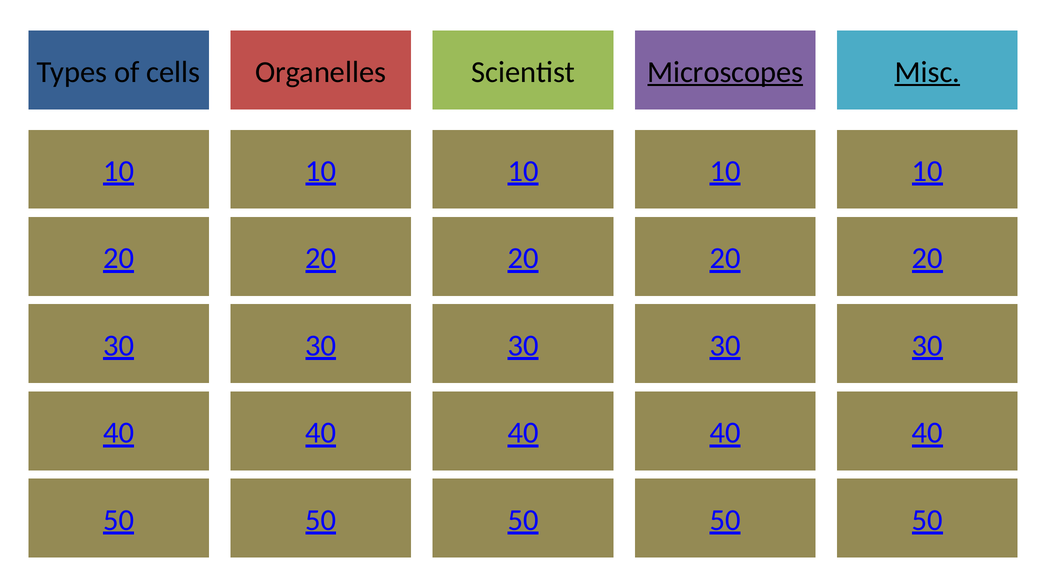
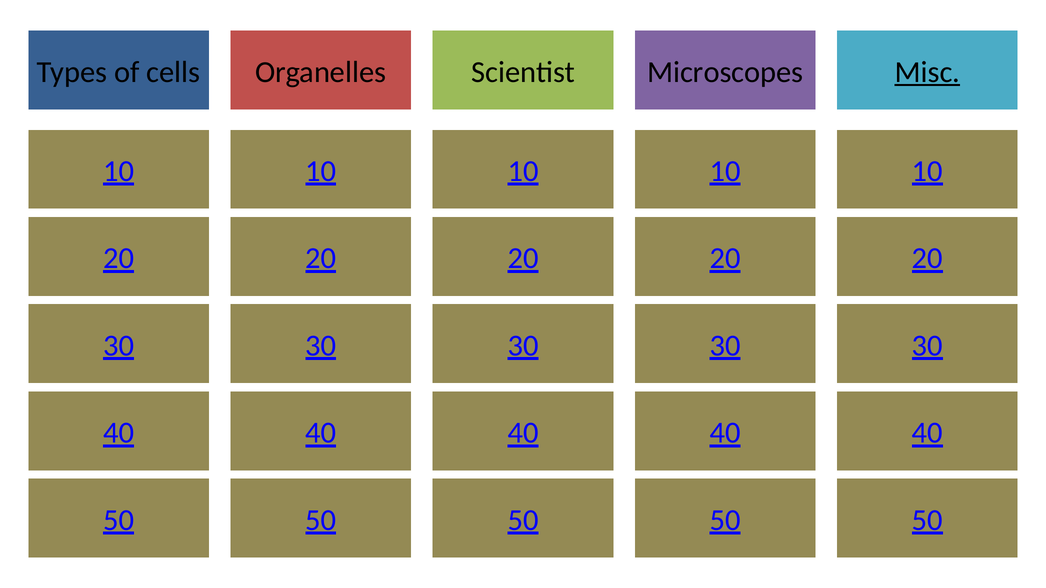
Microscopes underline: present -> none (725, 72)
